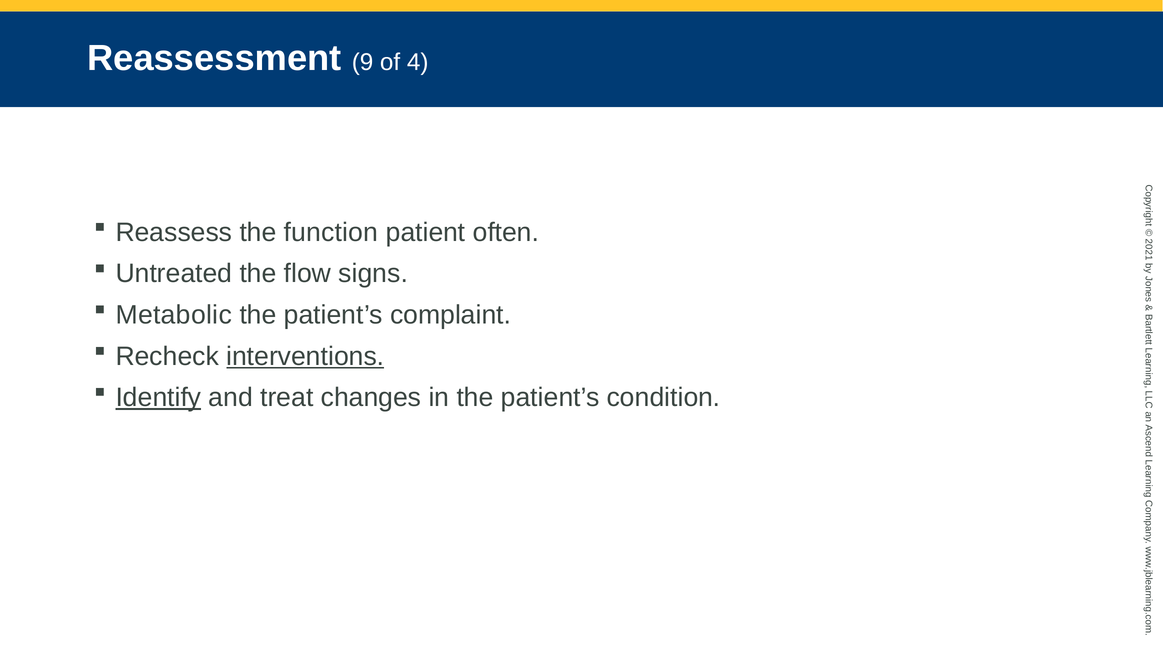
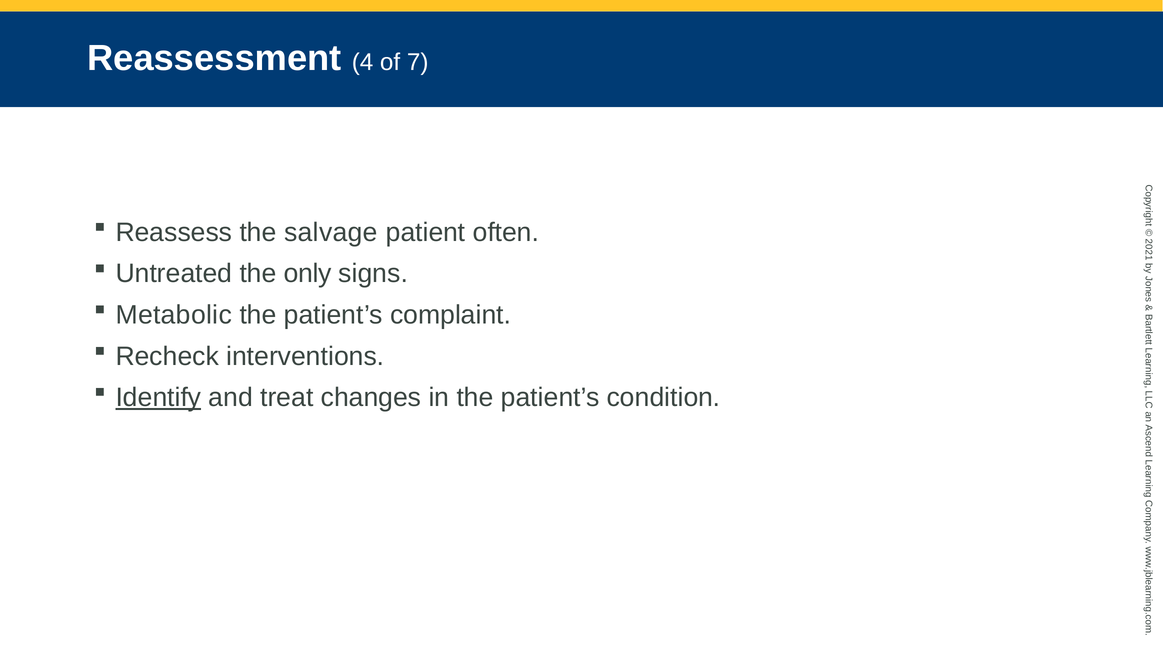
9: 9 -> 4 (363, 62)
4: 4 -> 7 (418, 62)
function: function -> salvage (331, 232)
flow: flow -> only (308, 274)
interventions underline: present -> none (305, 356)
